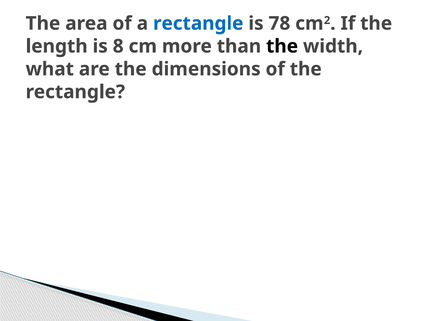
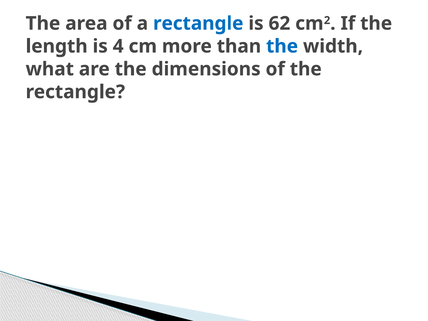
78: 78 -> 62 (279, 23)
8: 8 -> 4 (118, 46)
the colour: black -> blue (282, 46)
